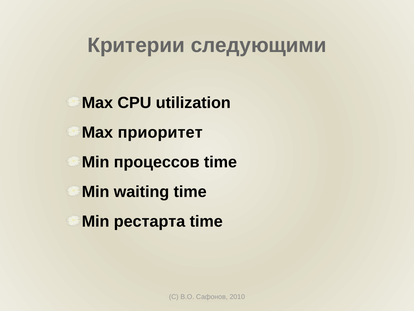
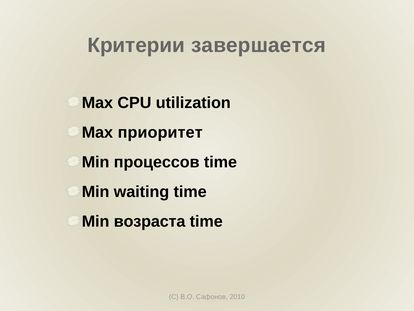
следующими: следующими -> завершается (258, 45)
рестарта: рестарта -> возраста (150, 221)
